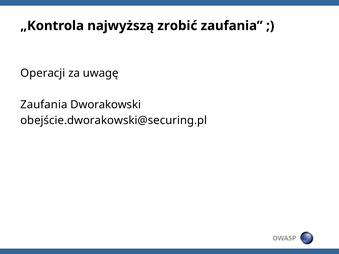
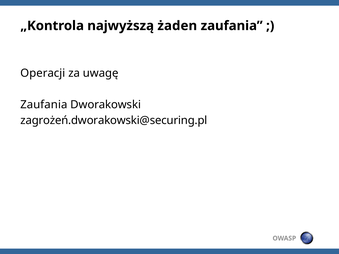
zrobić: zrobić -> żaden (177, 26)
obejście.dworakowski@securing.pl: obejście.dworakowski@securing.pl -> zagrożeń.dworakowski@securing.pl (114, 121)
